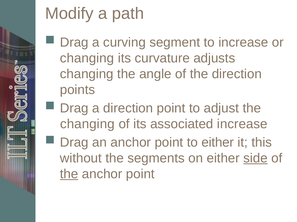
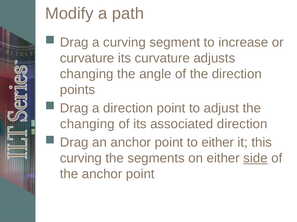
changing: changing -> curvature (87, 58)
associated increase: increase -> direction (242, 124)
without: without -> curving (81, 159)
the underline: present -> none (69, 175)
